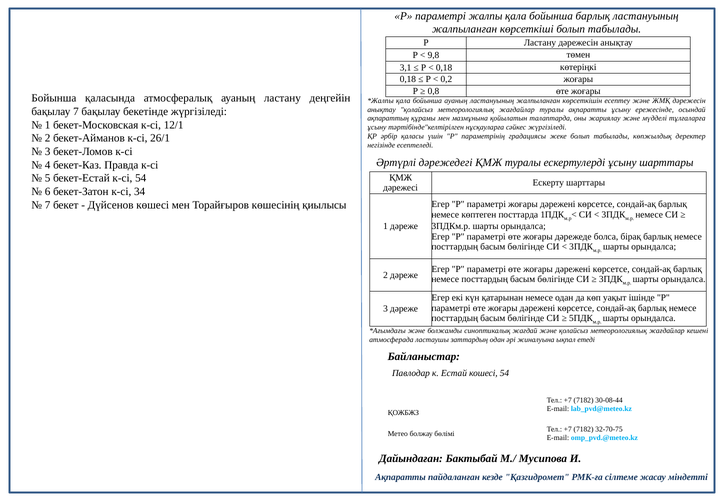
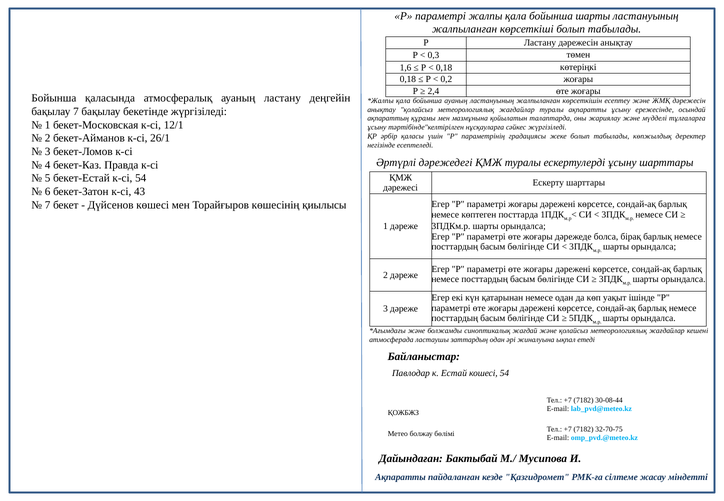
бойынша барлық: барлық -> шарты (593, 16)
9,8: 9,8 -> 0,3 (433, 55)
3,1: 3,1 -> 1,6 (406, 68)
0,8: 0,8 -> 2,4 (433, 91)
34: 34 -> 43 (140, 192)
